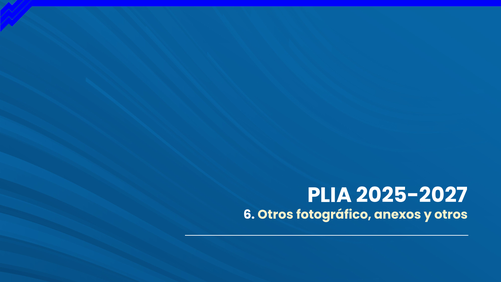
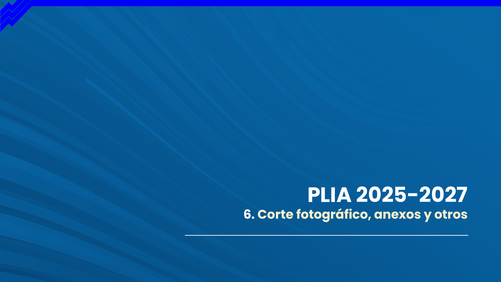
6 Otros: Otros -> Corte (276, 215)
